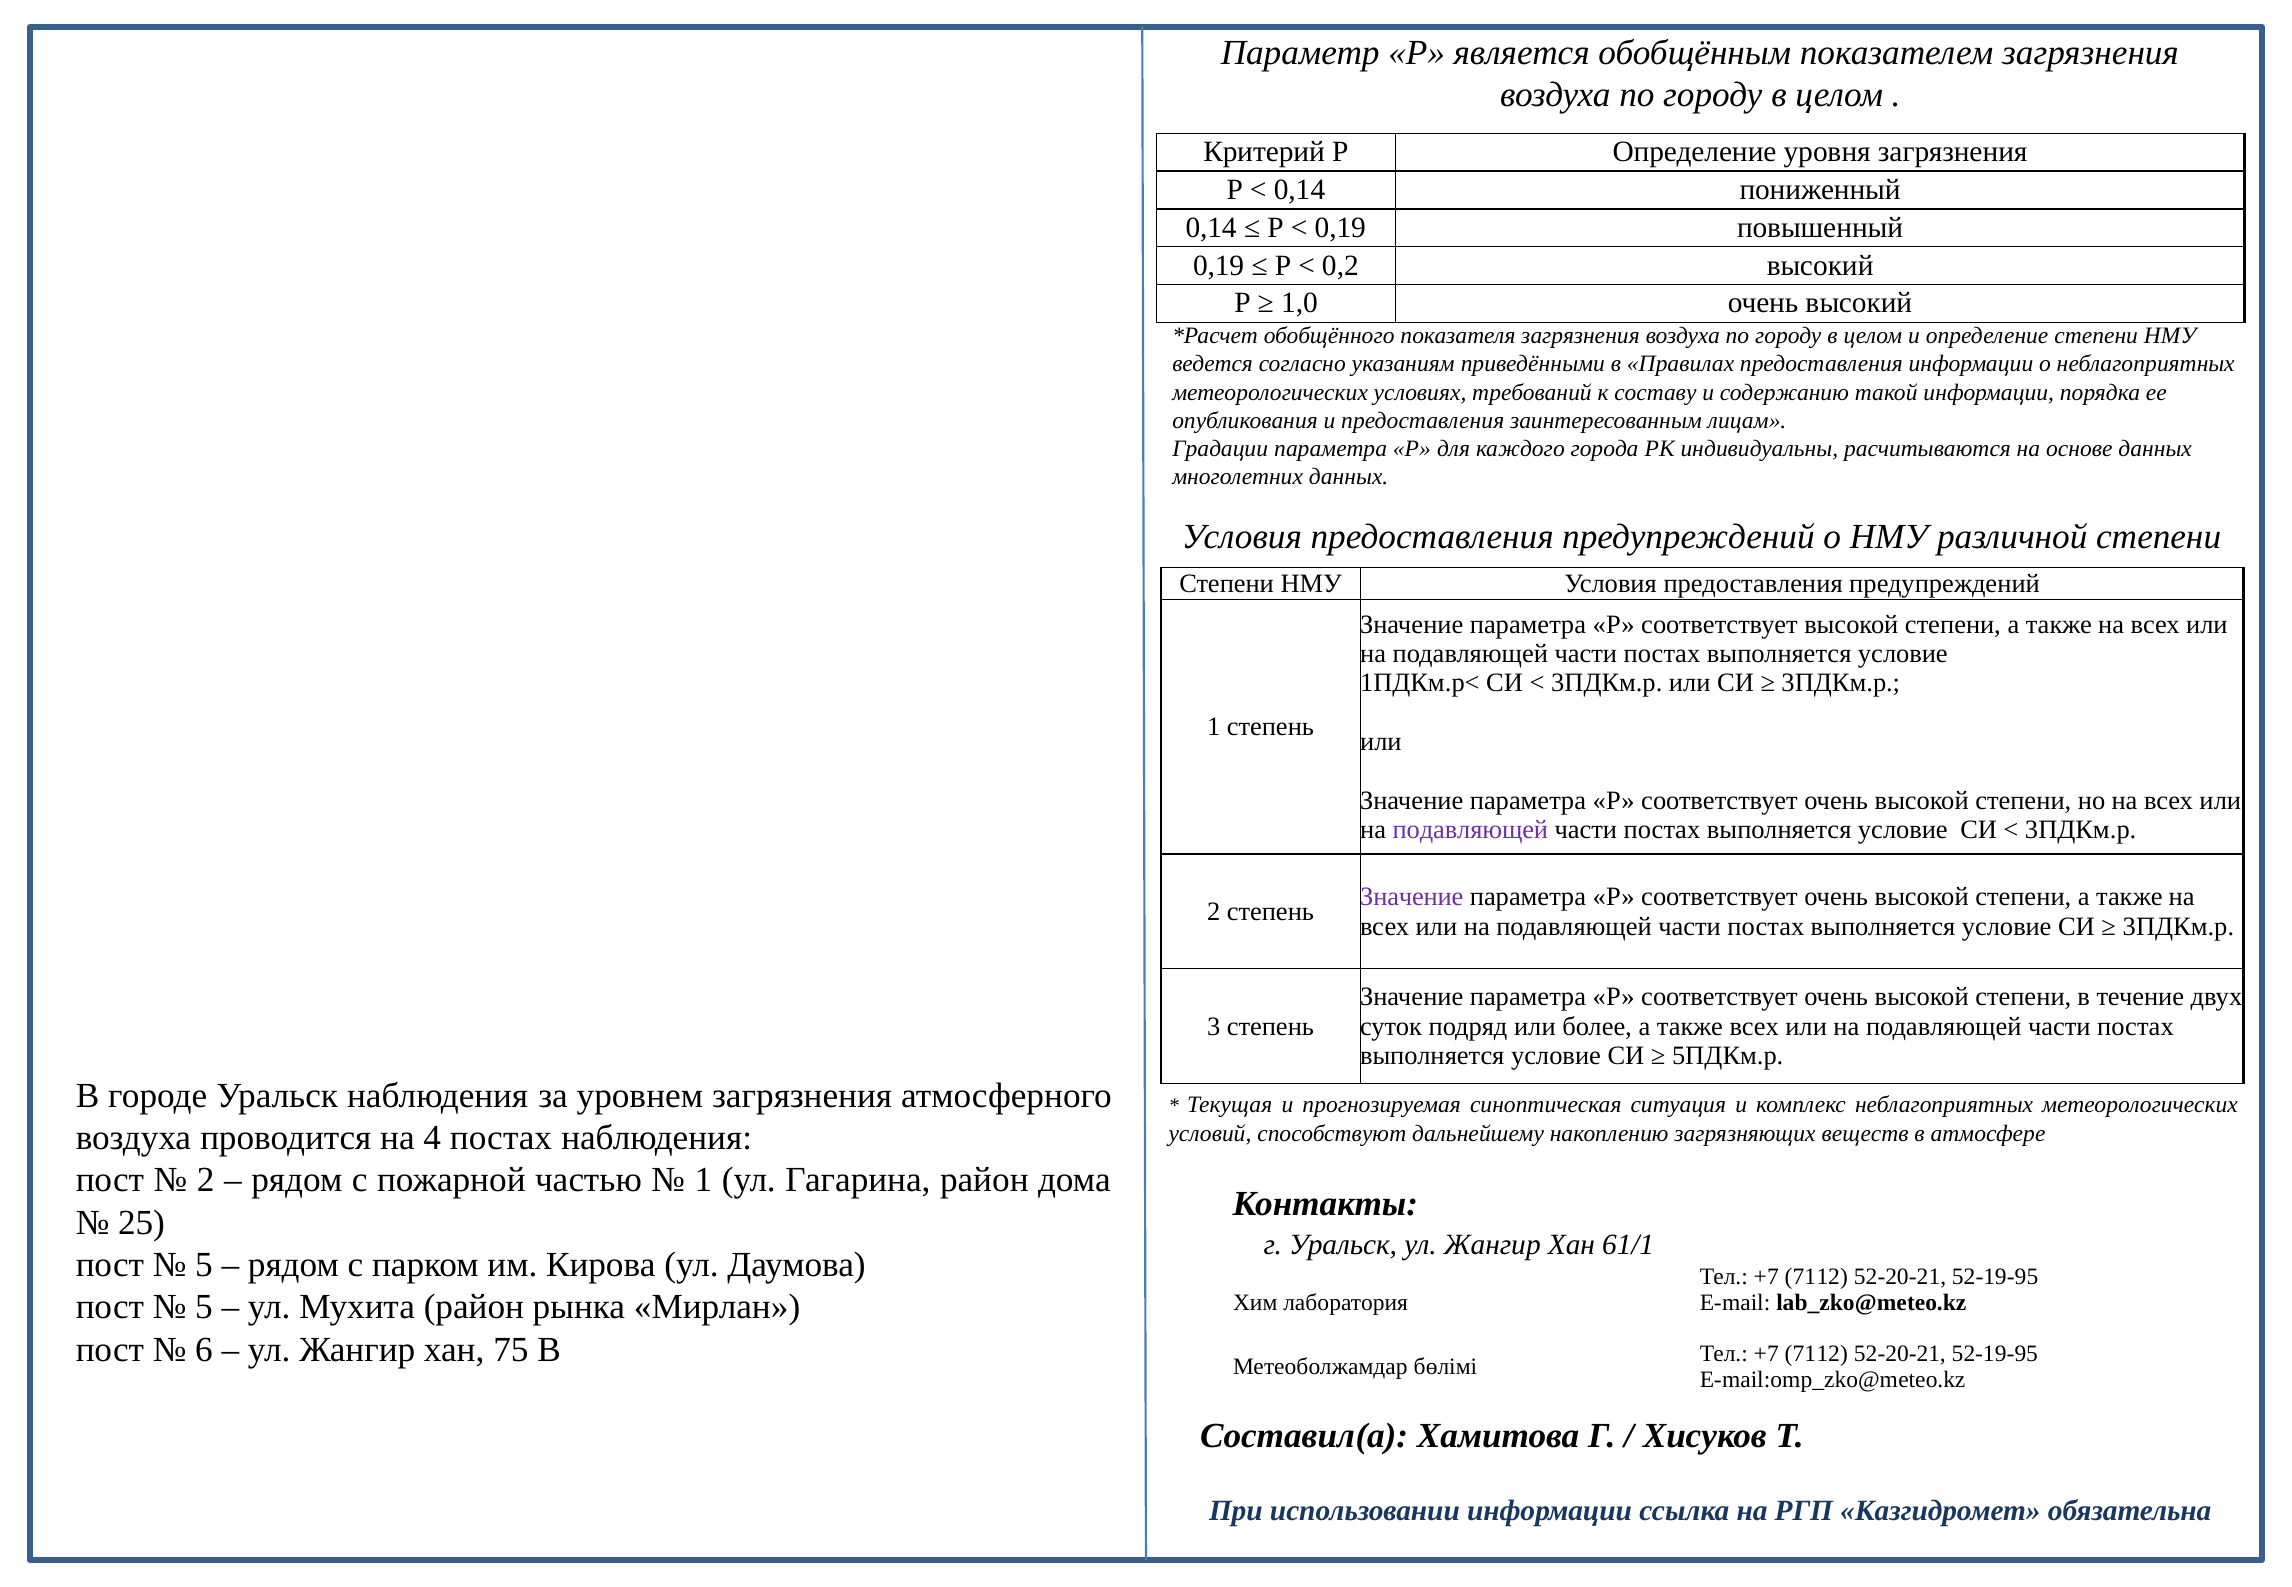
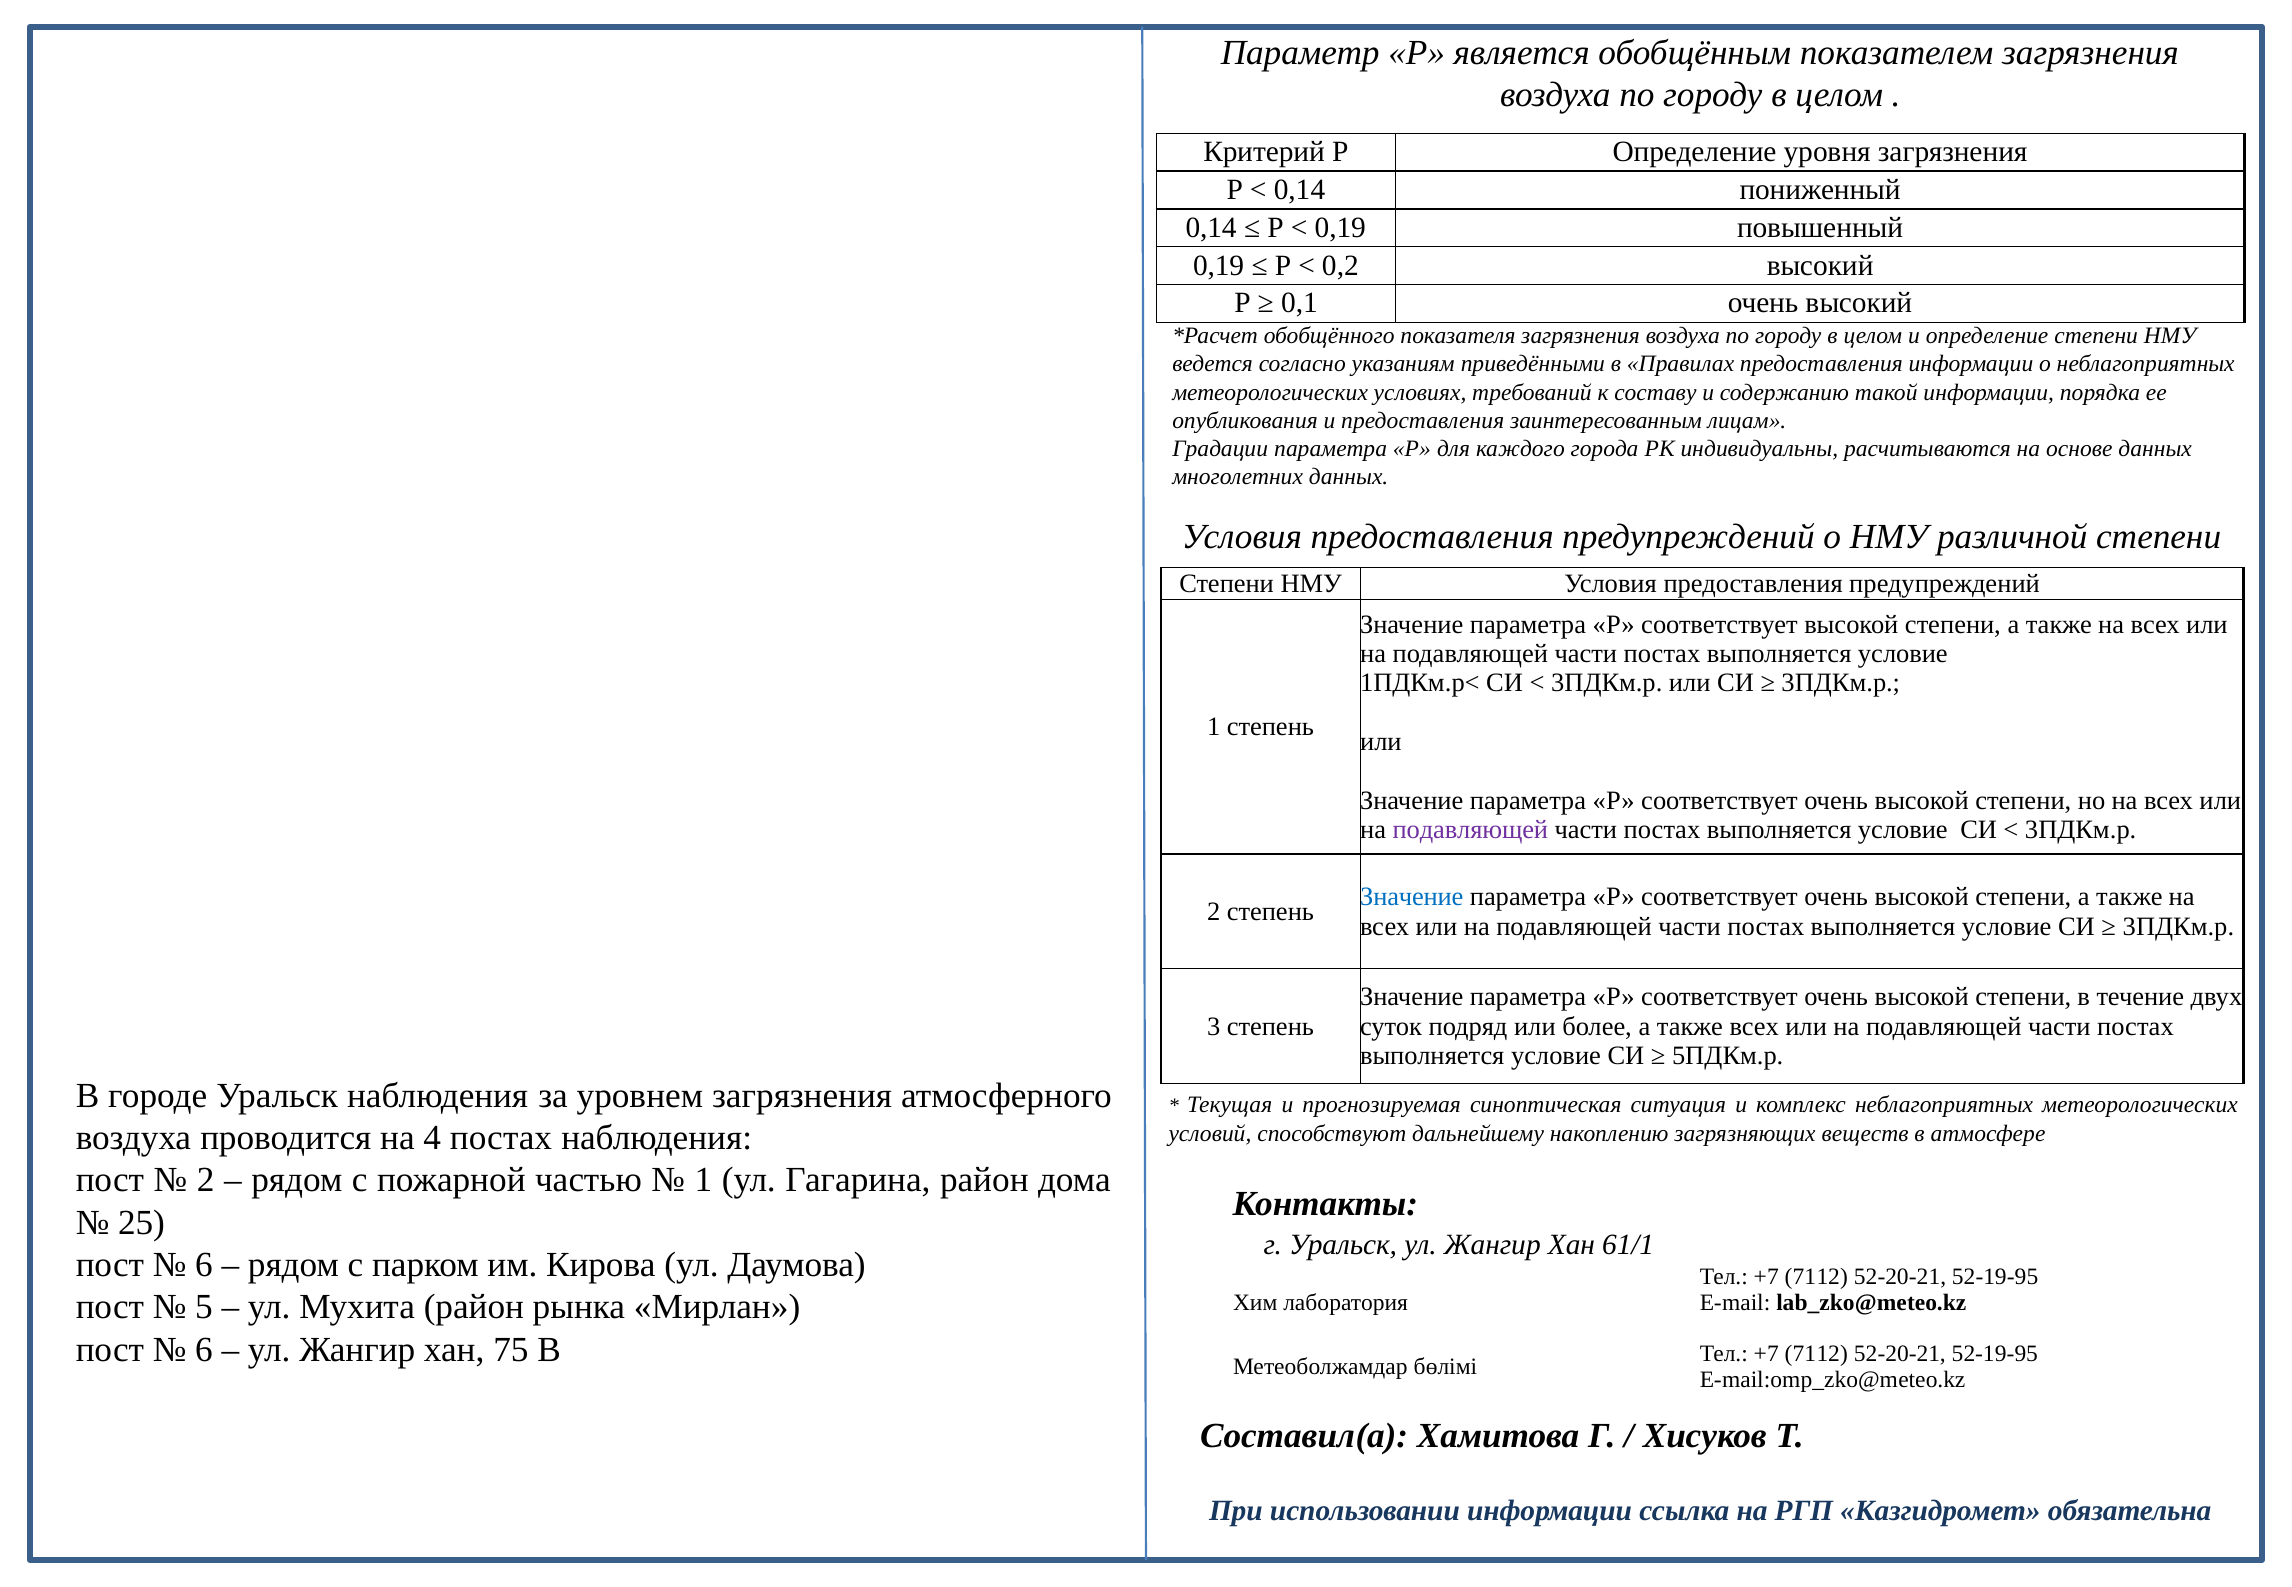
1,0: 1,0 -> 0,1 (1299, 303)
Значение colour: purple -> blue (1412, 897)
5: 5 -> 6 (204, 1265)
